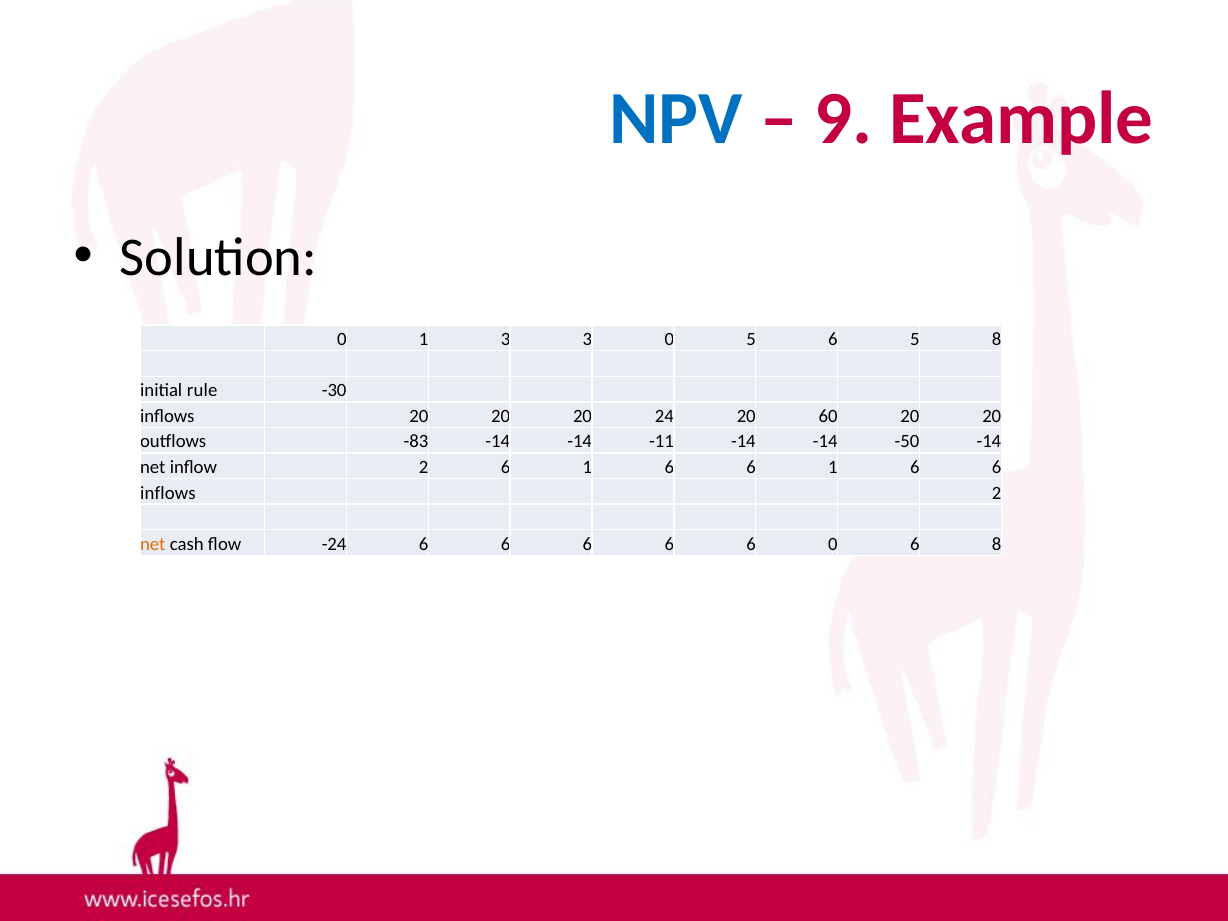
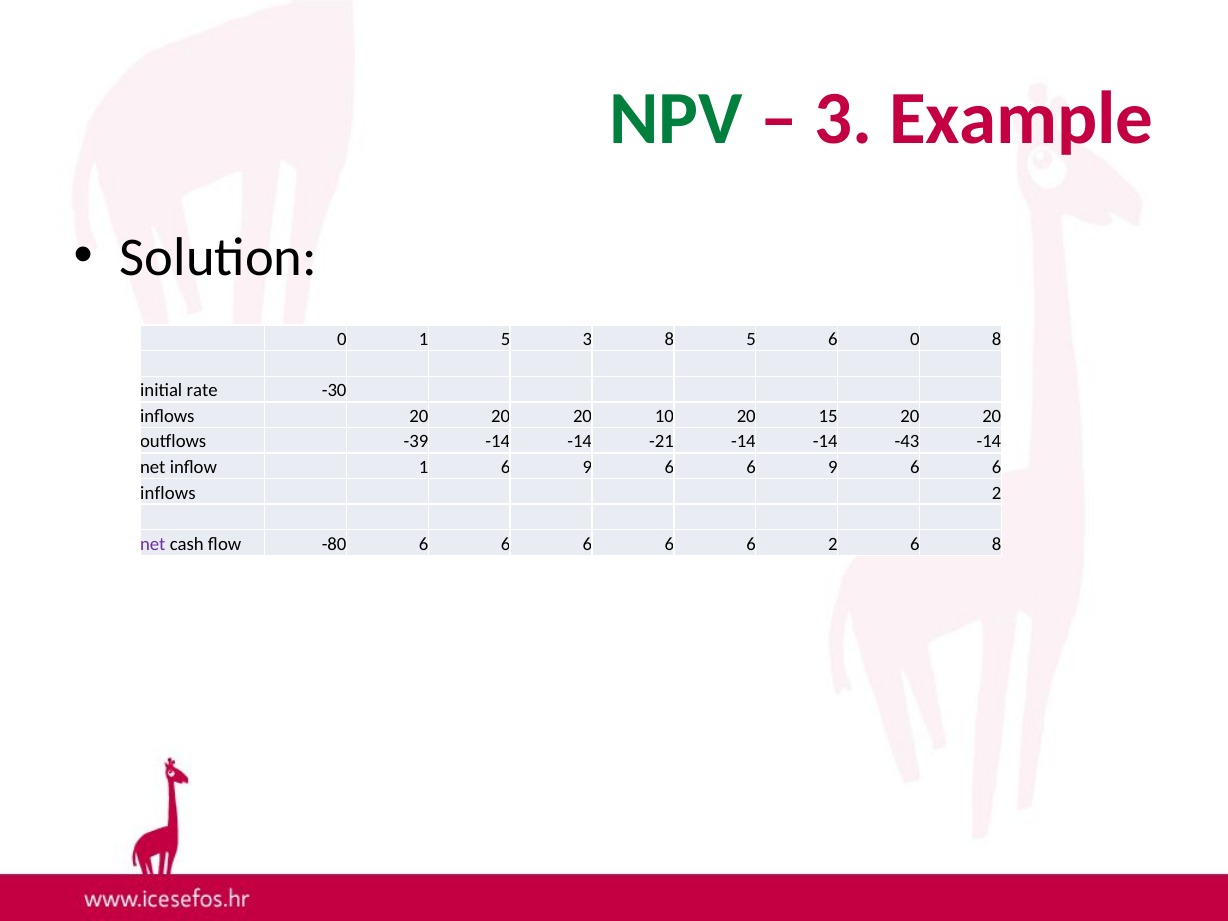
NPV colour: blue -> green (676, 119)
9: 9 -> 3 (843, 119)
1 3: 3 -> 5 (506, 339)
3 0: 0 -> 8 (669, 339)
6 5: 5 -> 0 (915, 339)
rule: rule -> rate (202, 391)
24: 24 -> 10 (664, 416)
60: 60 -> 15 (828, 416)
-83: -83 -> -39 (416, 442)
-11: -11 -> -21 (662, 442)
-50: -50 -> -43 (907, 442)
inflow 2: 2 -> 1 (424, 467)
1: 1 -> 9 (587, 467)
6 6 1: 1 -> 9 (833, 467)
net colour: orange -> purple (153, 544)
-24: -24 -> -80 (334, 544)
6 0: 0 -> 2 (833, 544)
